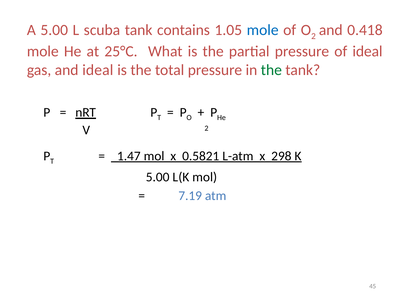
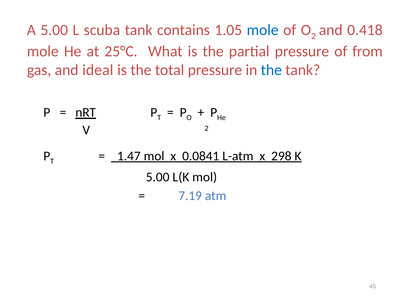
of ideal: ideal -> from (368, 51)
the colour: green -> blue (271, 70)
0.5821: 0.5821 -> 0.0841 (201, 156)
